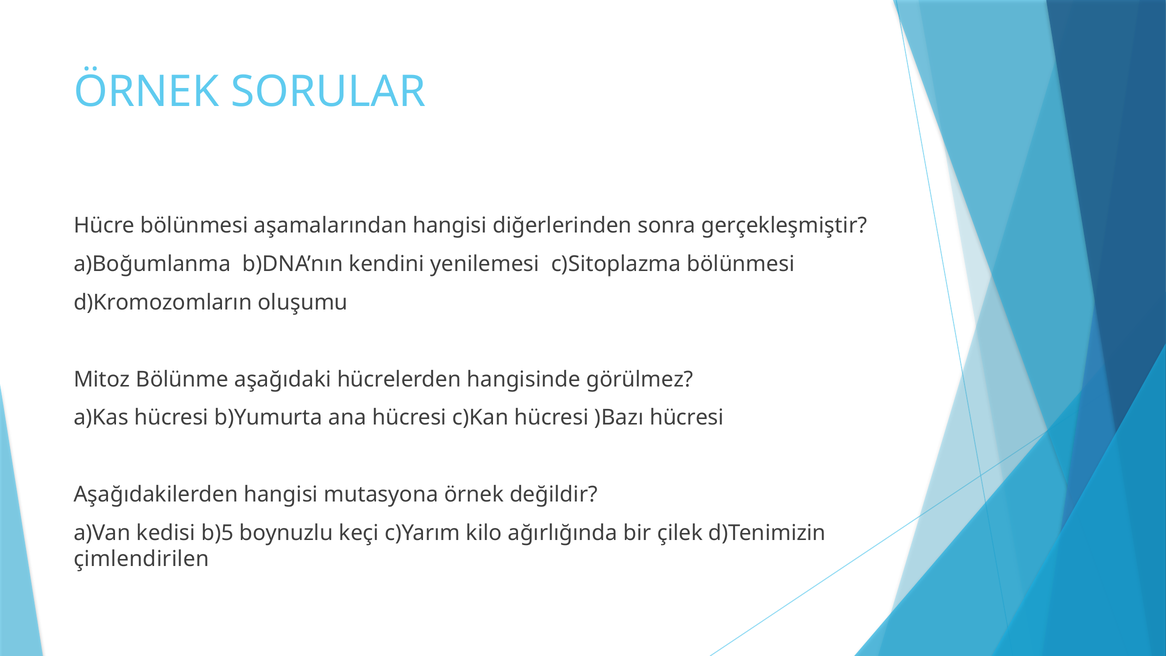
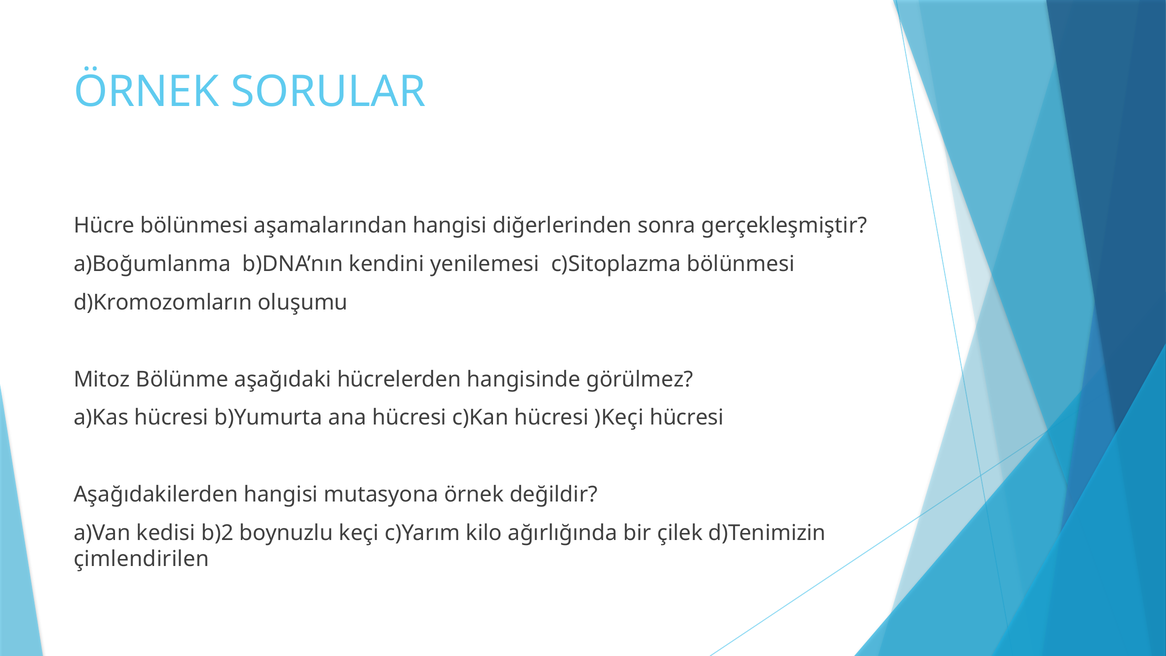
)Bazı: )Bazı -> )Keçi (619, 418)
b)5: b)5 -> b)2 (218, 533)
